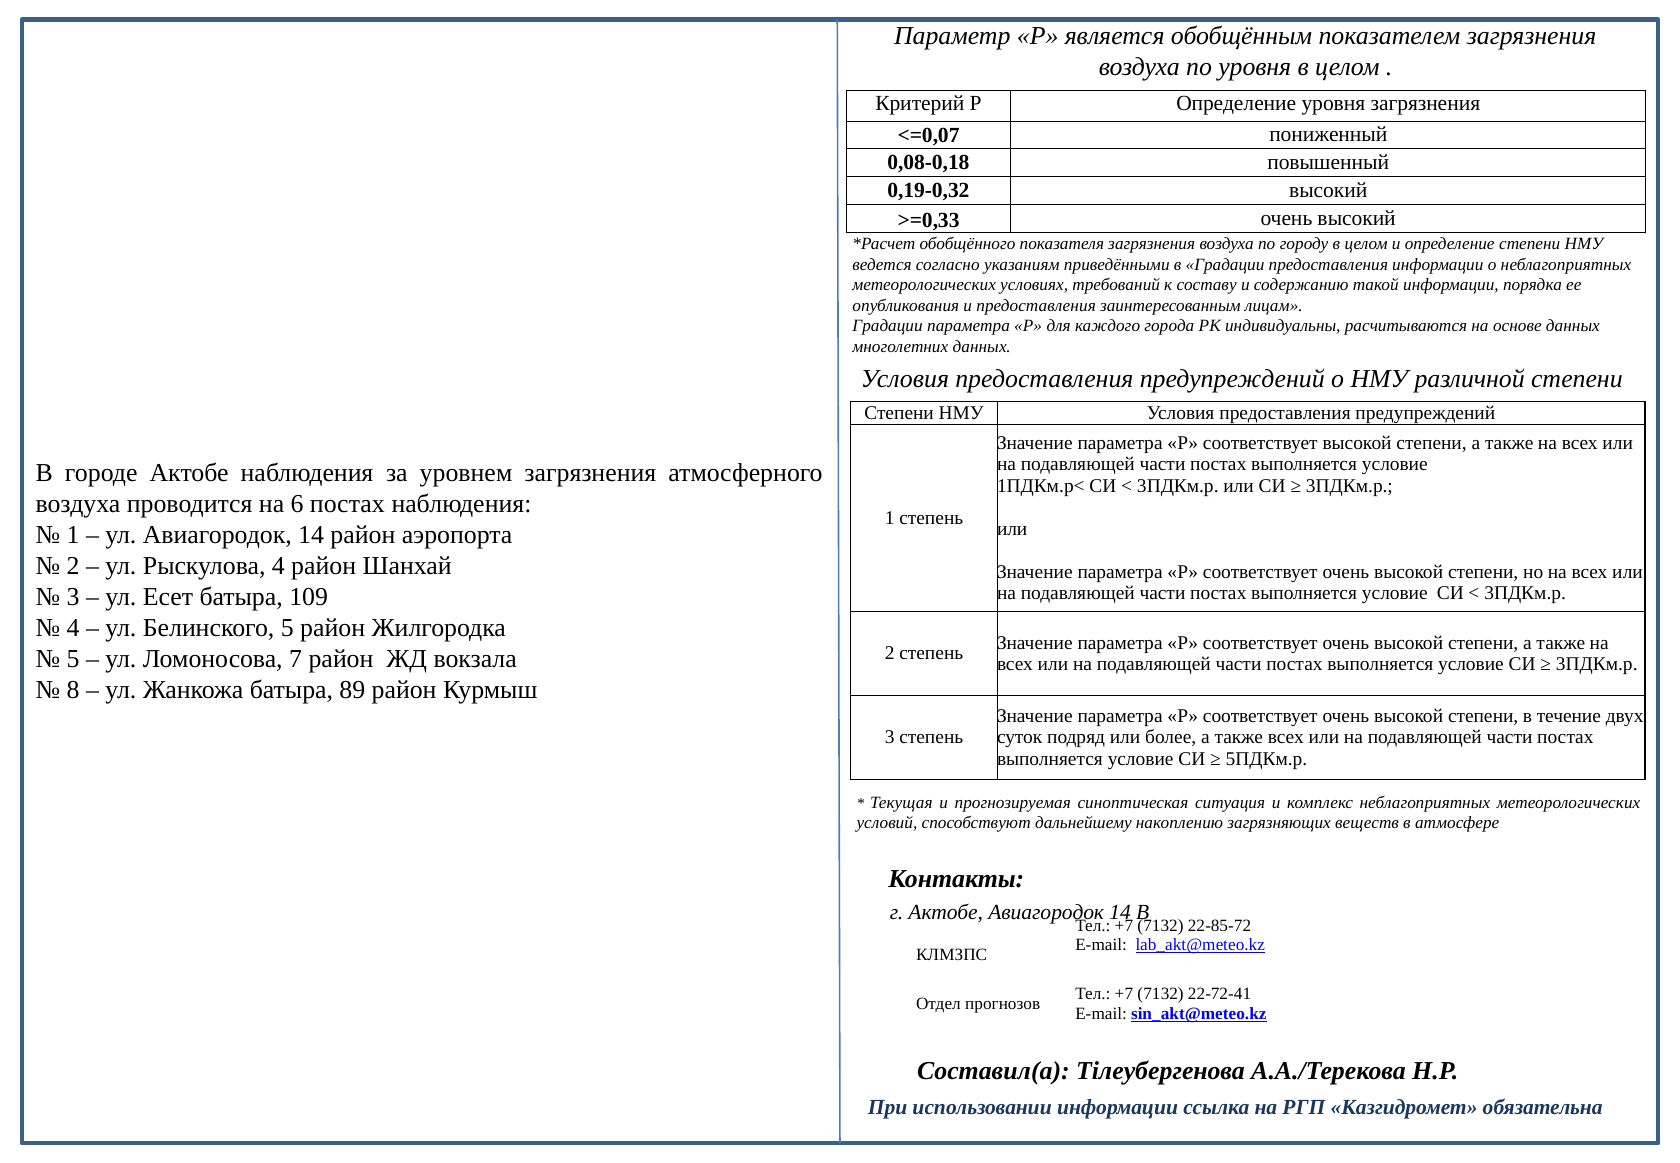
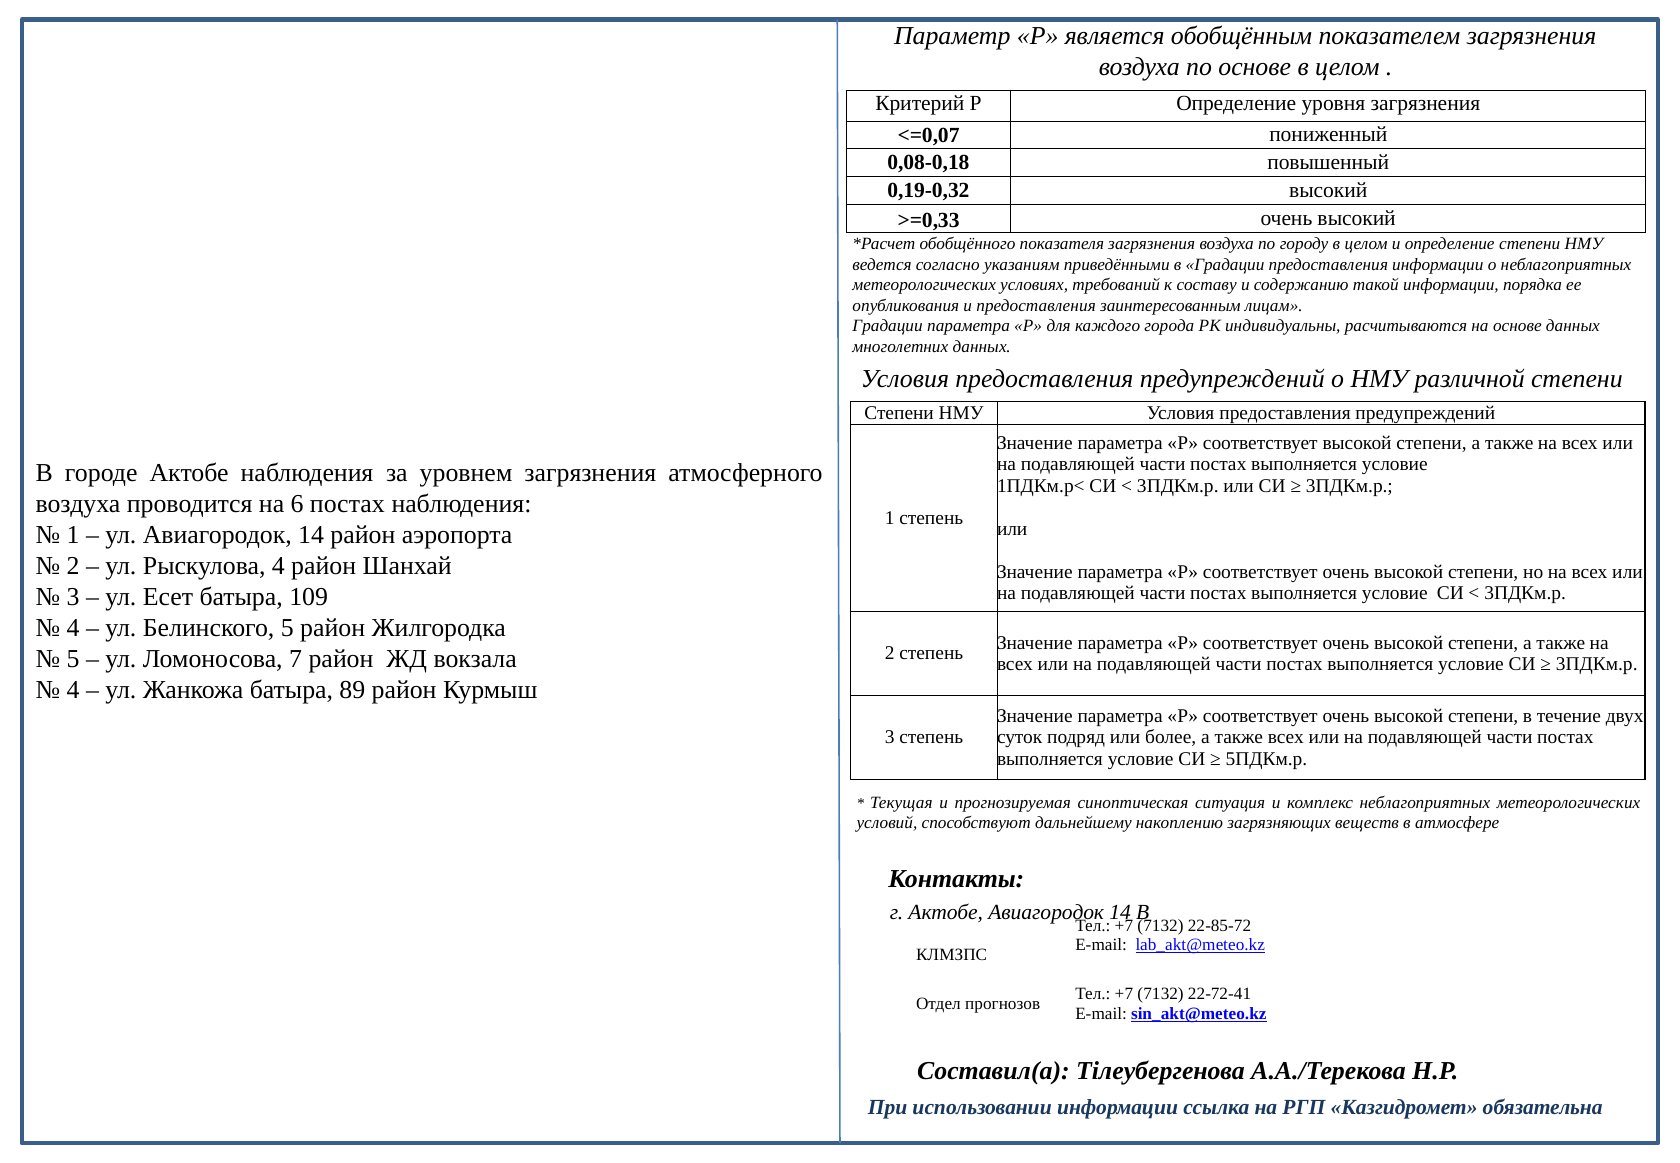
по уровня: уровня -> основе (1255, 67)
8: 8 -> 4 (73, 690)
